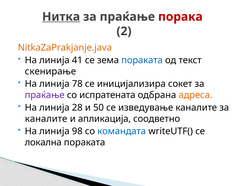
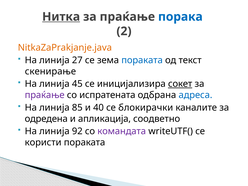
порака colour: red -> blue (180, 17)
41: 41 -> 27 (77, 60)
78: 78 -> 45 (77, 84)
сокет underline: none -> present (180, 84)
адреса colour: orange -> blue (195, 95)
28: 28 -> 85 (77, 108)
50: 50 -> 40 (98, 108)
изведување: изведување -> блокирачки (146, 108)
каналите: каналите -> одредена (46, 119)
98: 98 -> 92 (77, 131)
командата colour: blue -> purple (122, 131)
локална: локална -> користи (43, 142)
